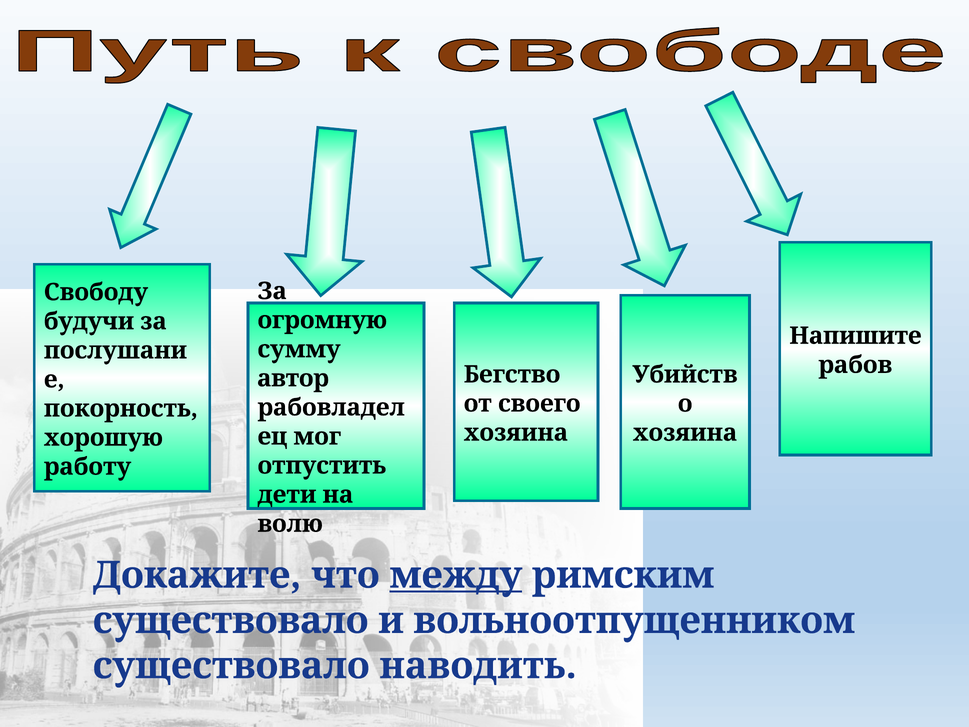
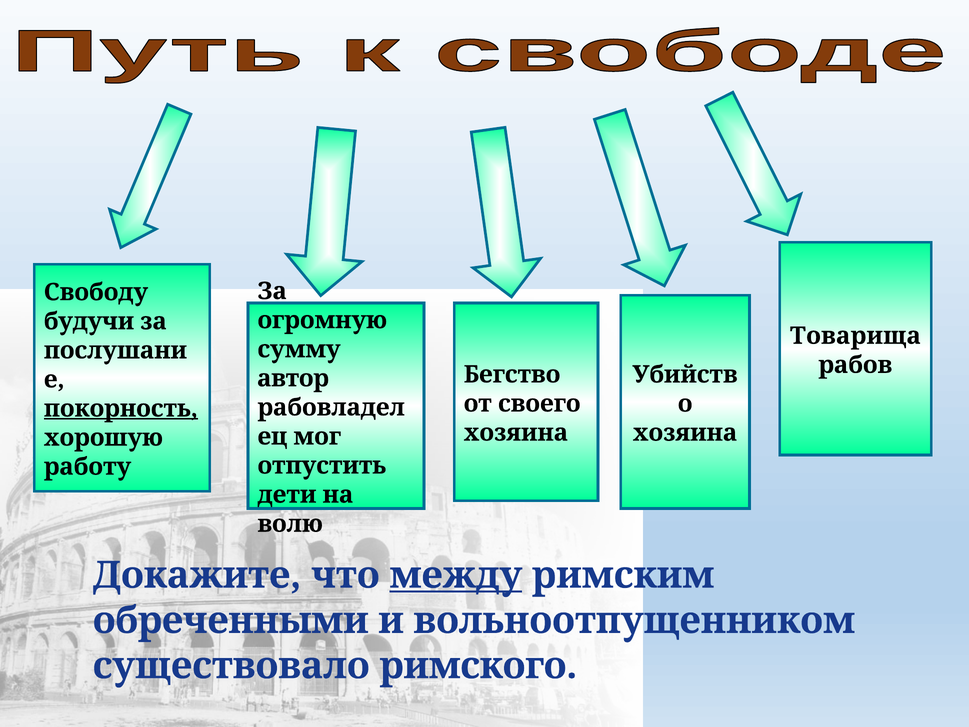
Напишите: Напишите -> Товарища (855, 336)
покорность underline: none -> present (121, 408)
существовало: существовало -> обреченными (231, 620)
наводить: наводить -> римского (478, 666)
